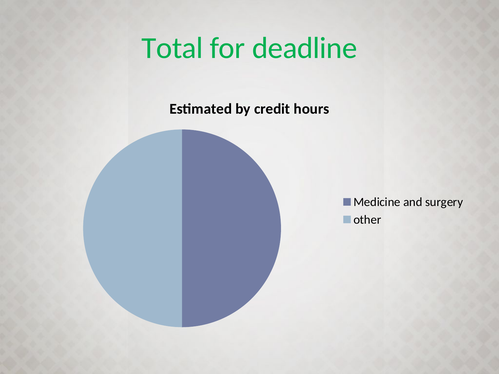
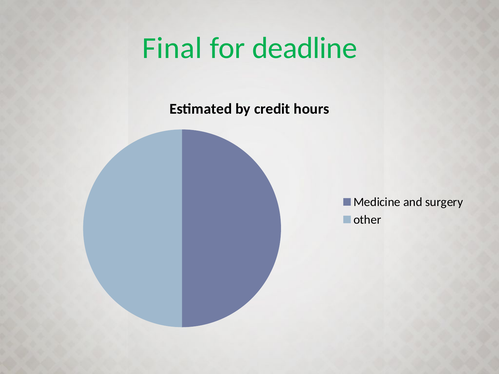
Total: Total -> Final (172, 48)
